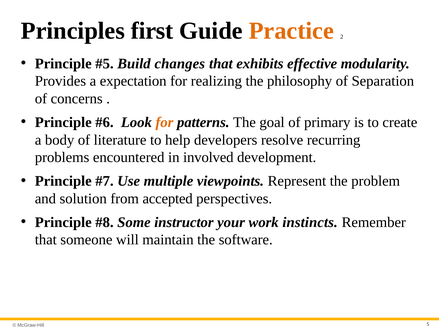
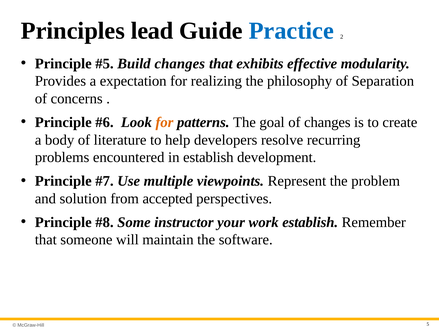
first: first -> lead (152, 31)
Practice colour: orange -> blue (291, 31)
of primary: primary -> changes (327, 122)
in involved: involved -> establish (208, 158)
work instincts: instincts -> establish (310, 222)
